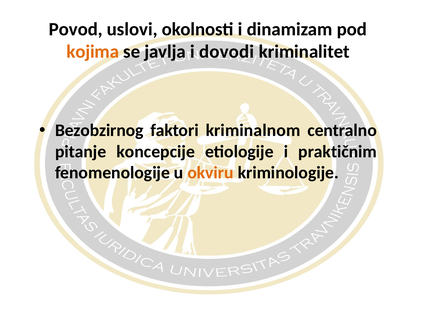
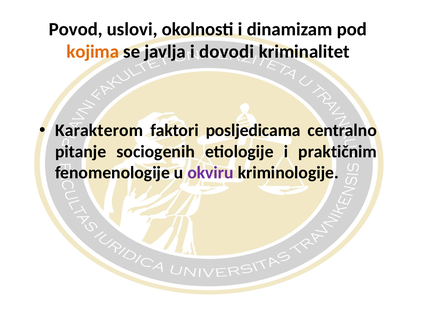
Bezobzirnog: Bezobzirnog -> Karakterom (99, 131)
kriminalnom: kriminalnom -> posljedicama (253, 131)
koncepcije: koncepcije -> sociogenih (156, 152)
okviru colour: orange -> purple (211, 173)
